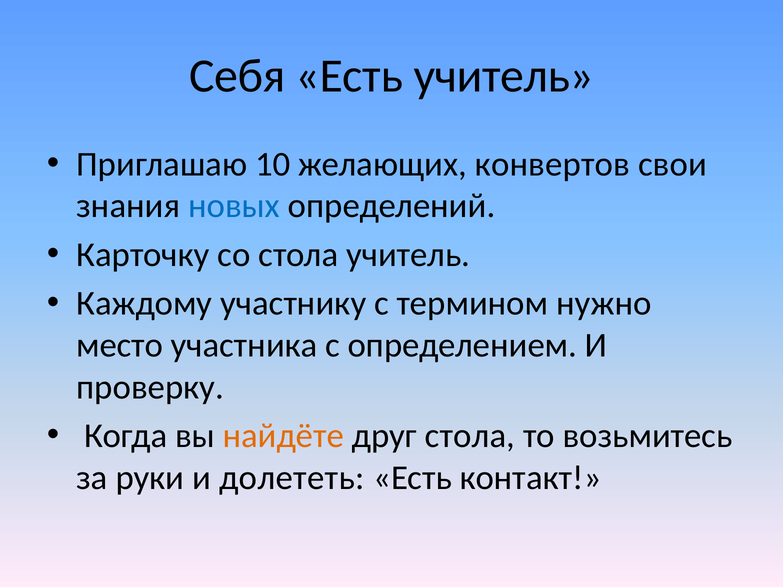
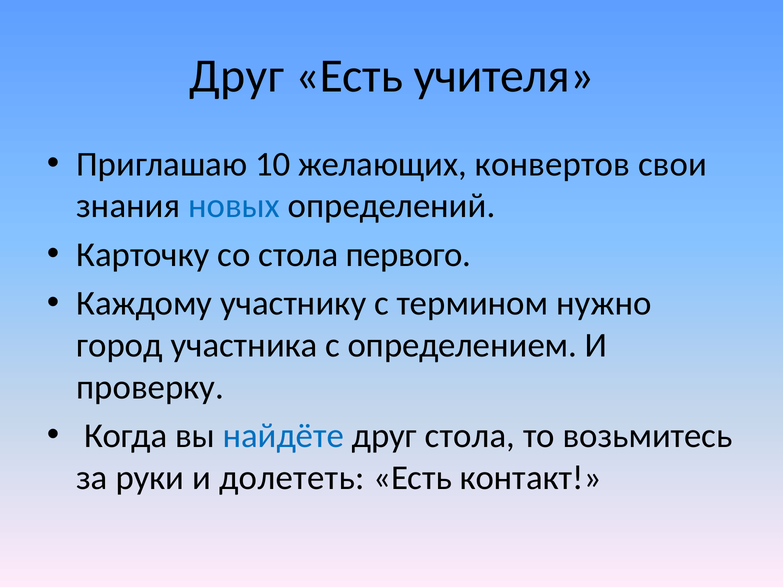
Себя: Себя -> Друг (237, 76)
Есть учитель: учитель -> учителя (504, 76)
стола учитель: учитель -> первого (408, 255)
место: место -> город (120, 345)
найдёте colour: orange -> blue (283, 436)
